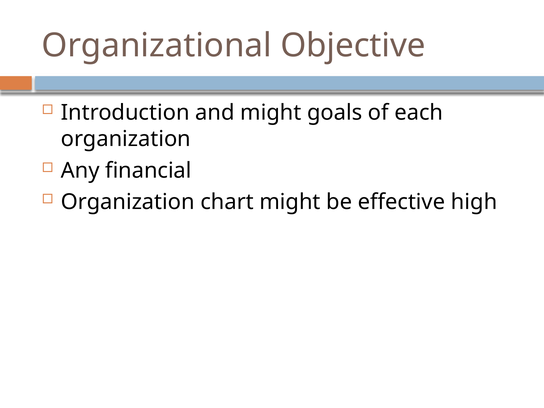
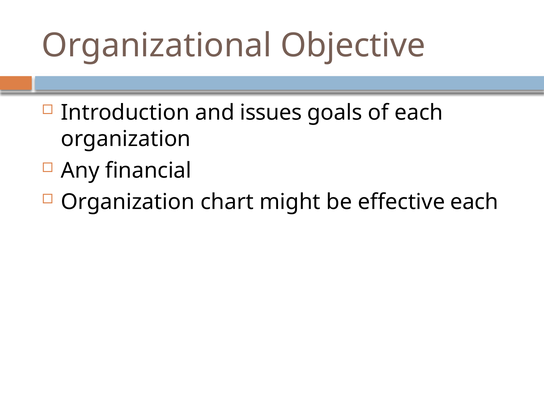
and might: might -> issues (271, 113)
effective high: high -> each (474, 202)
